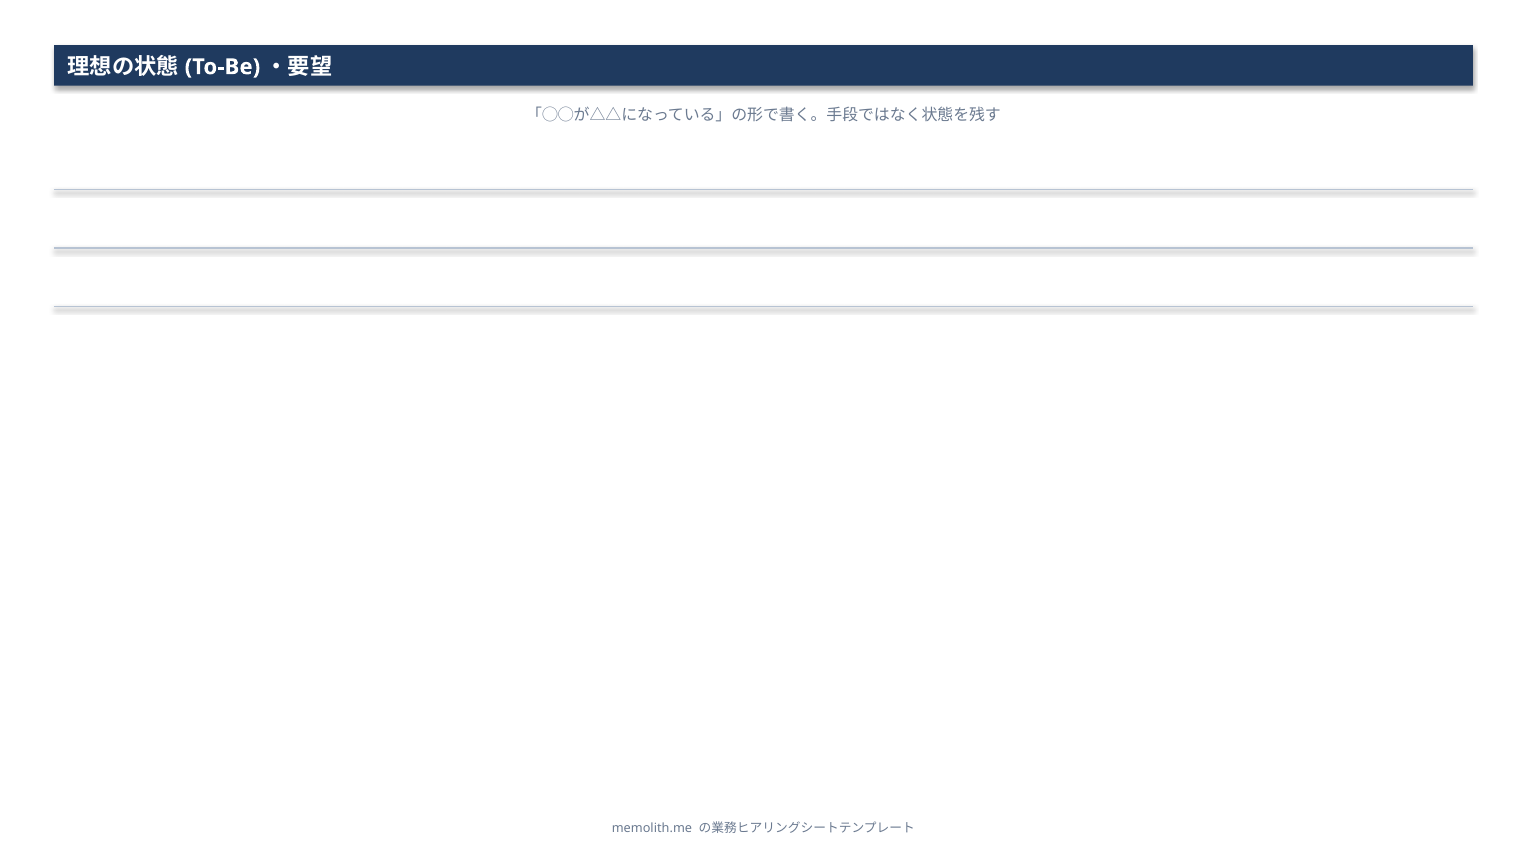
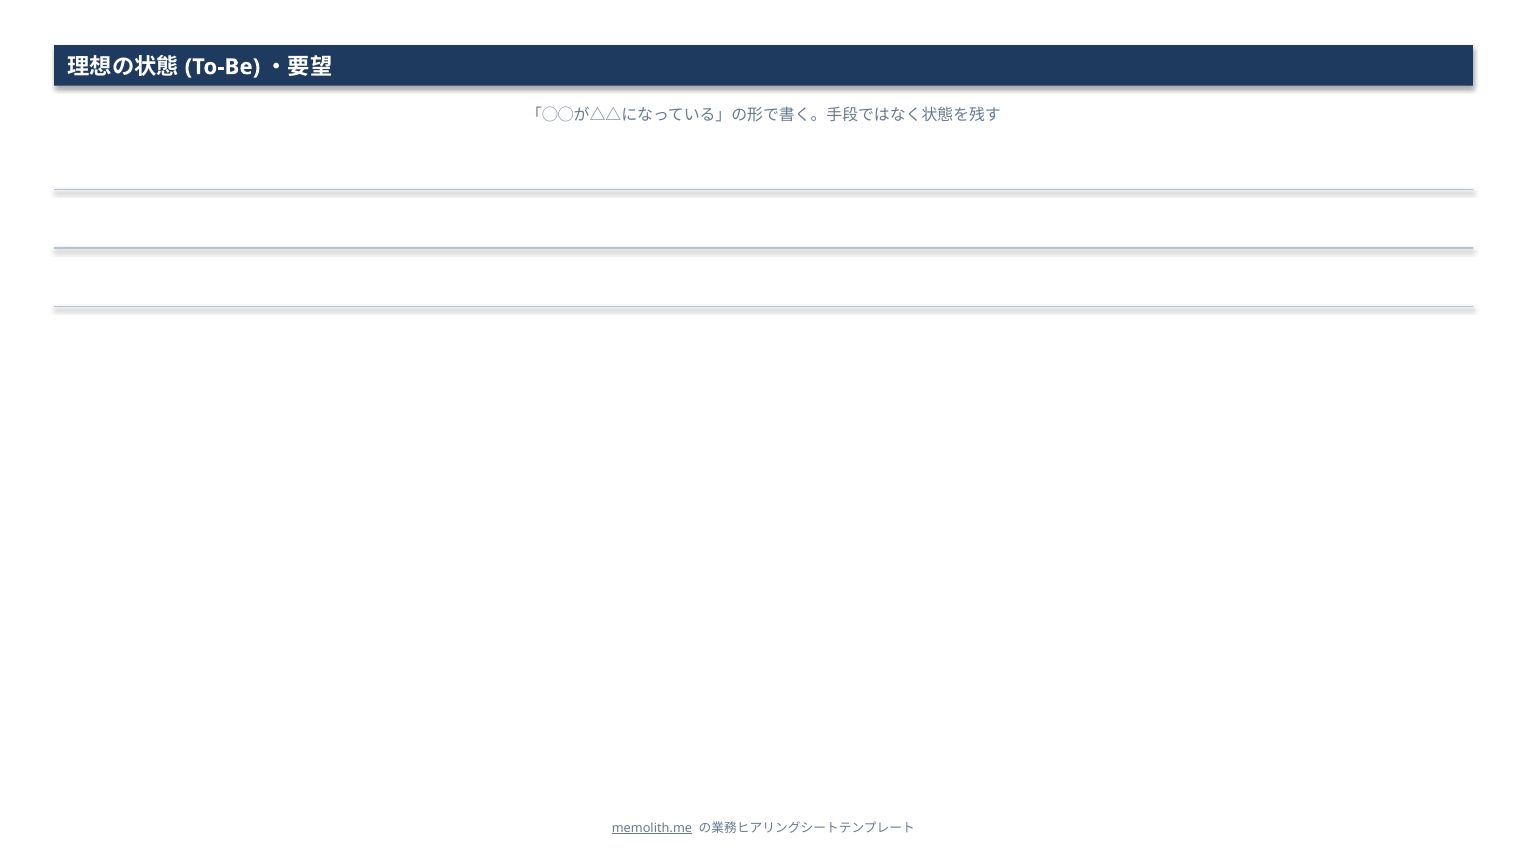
memolith.me underline: none -> present (652, 828)
